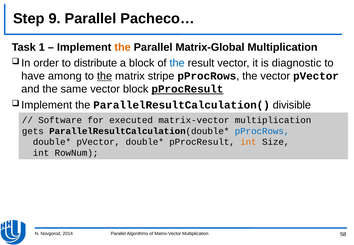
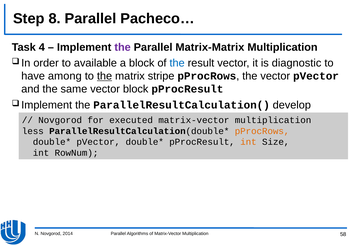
9: 9 -> 8 (55, 18)
1: 1 -> 4 (42, 47)
the colour: orange -> purple (123, 47)
Matrix-Global: Matrix-Global -> Matrix-Matrix (210, 47)
distribute: distribute -> available (95, 63)
pProcResult underline: present -> none (187, 89)
divisible: divisible -> develop (292, 105)
Software: Software -> Novgorod (60, 120)
gets: gets -> less (33, 131)
pProcRows colour: blue -> orange (262, 131)
